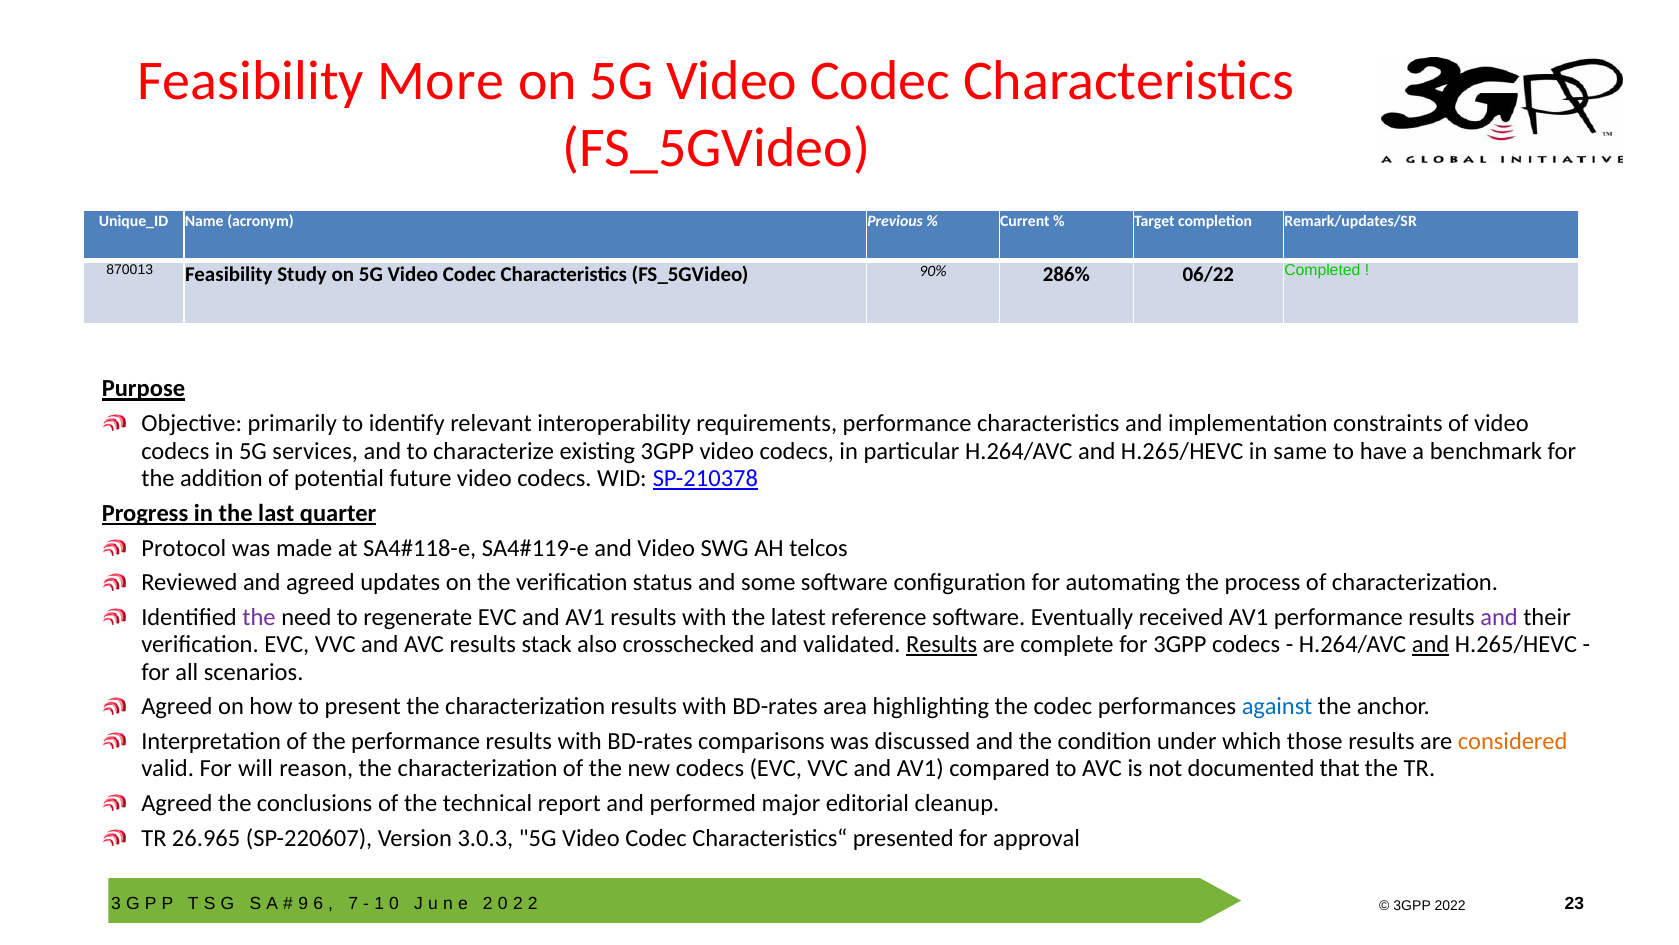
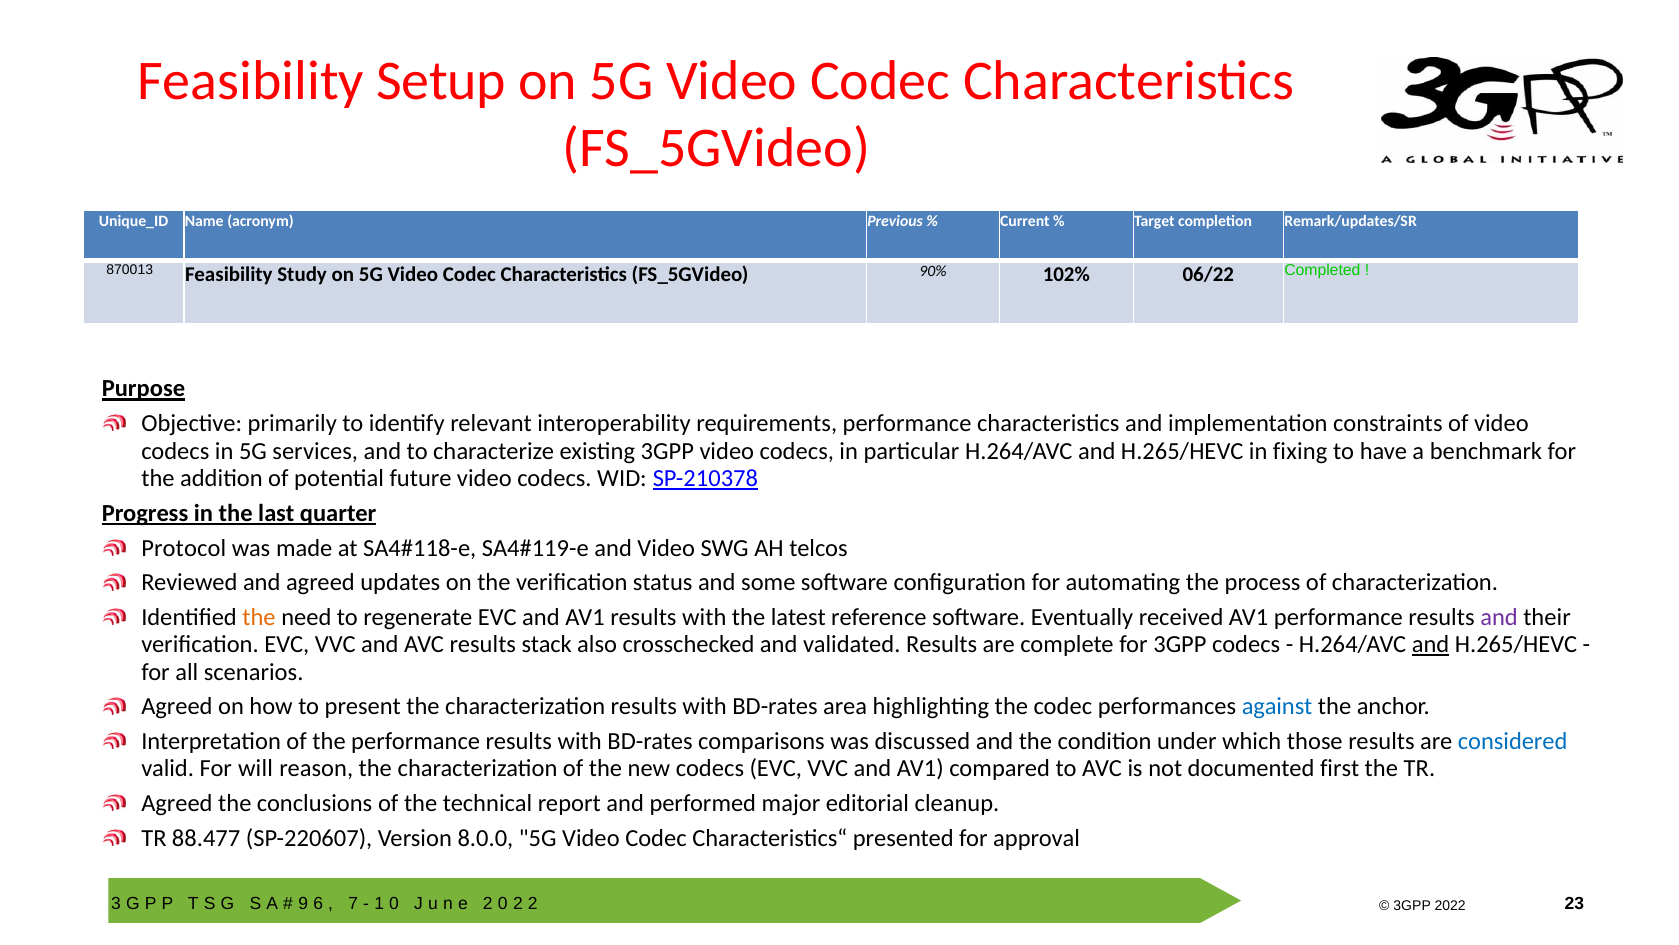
More: More -> Setup (441, 80)
286%: 286% -> 102% (1066, 275)
same: same -> fixing (1300, 451)
the colour: purple -> orange (259, 617)
Results underline: present -> none (942, 644)
considered colour: orange -> blue (1513, 741)
that: that -> first (1340, 768)
26.965: 26.965 -> 88.477 (206, 838)
3.0.3: 3.0.3 -> 8.0.0 (485, 838)
